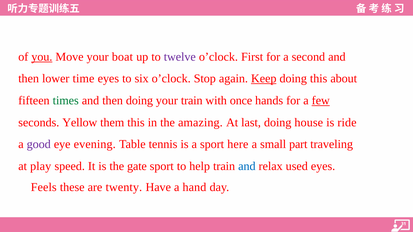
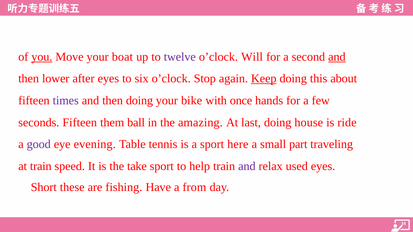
First: First -> Will (252, 57)
and underline: none -> present (337, 57)
time: time -> after (84, 79)
times colour: green -> purple (66, 101)
your train: train -> bike (192, 101)
few underline: present -> none (321, 101)
seconds Yellow: Yellow -> Fifteen (80, 123)
them this: this -> ball (136, 123)
at play: play -> train (41, 166)
gate: gate -> take (137, 166)
and colour: blue -> purple (247, 166)
Feels: Feels -> Short (44, 188)
twenty: twenty -> fishing (124, 188)
hand: hand -> from (194, 188)
